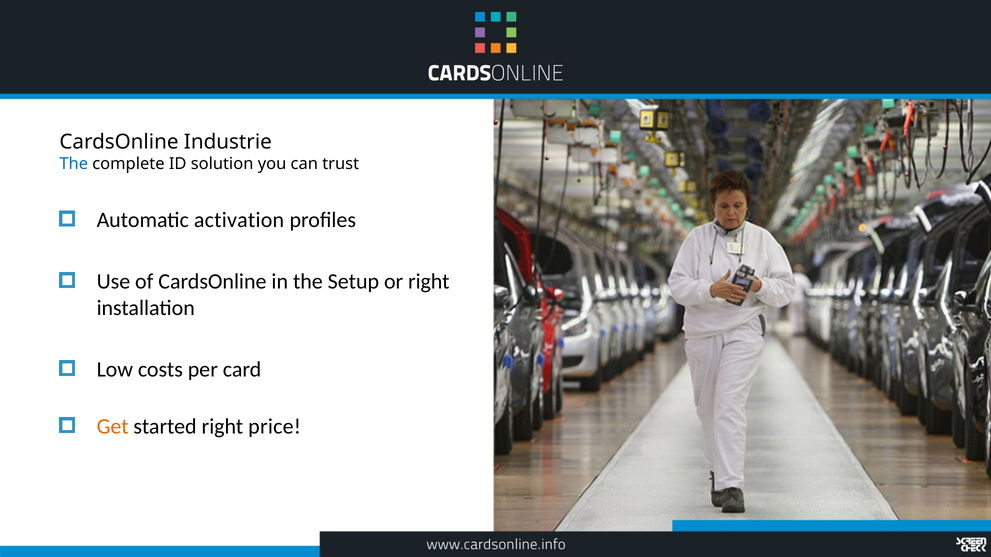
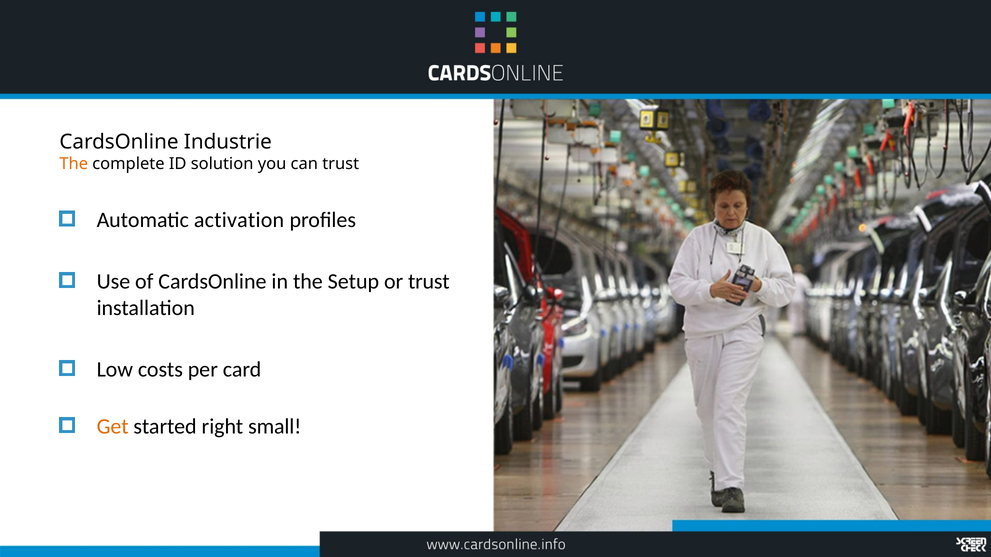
The colour: blue -> orange (74, 164)
or right: right -> trust (429, 282)
price: price -> small (275, 427)
